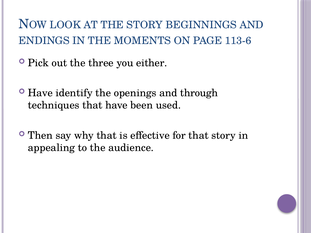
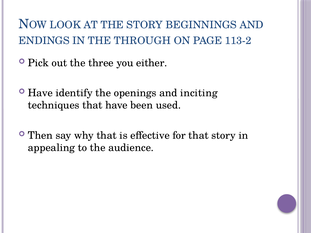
MOMENTS: MOMENTS -> THROUGH (142, 41)
113-6: 113-6 -> 113-2 (238, 41)
through: through -> inciting (199, 93)
